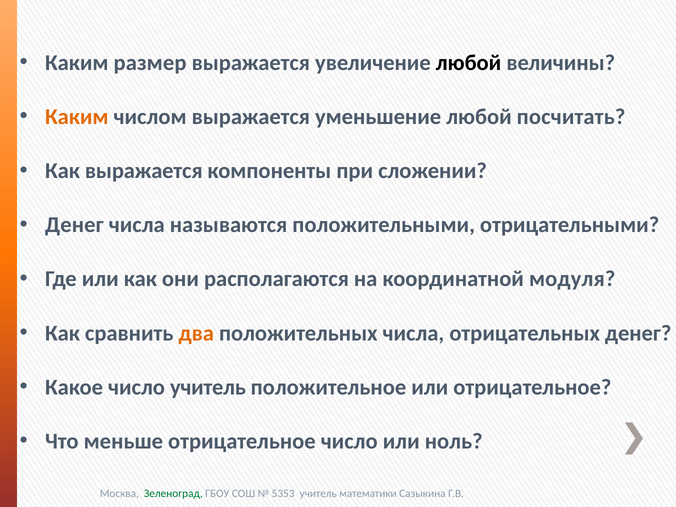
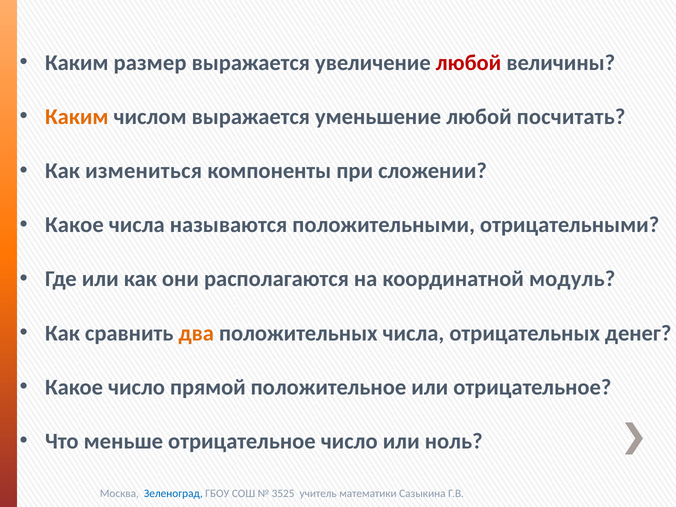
любой colour: black -> red (469, 63)
Как выражается: выражается -> измениться (144, 171)
Денег: Денег -> Какое (74, 225)
модуля: модуля -> модуль (572, 279)
число учитель: учитель -> прямой (208, 387)
Зеленоград colour: green -> blue (173, 494)
5353: 5353 -> 3525 (283, 494)
